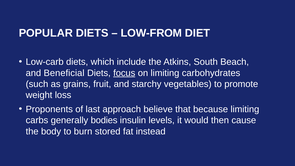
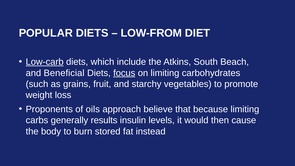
Low-carb underline: none -> present (45, 62)
last: last -> oils (93, 109)
bodies: bodies -> results (104, 120)
